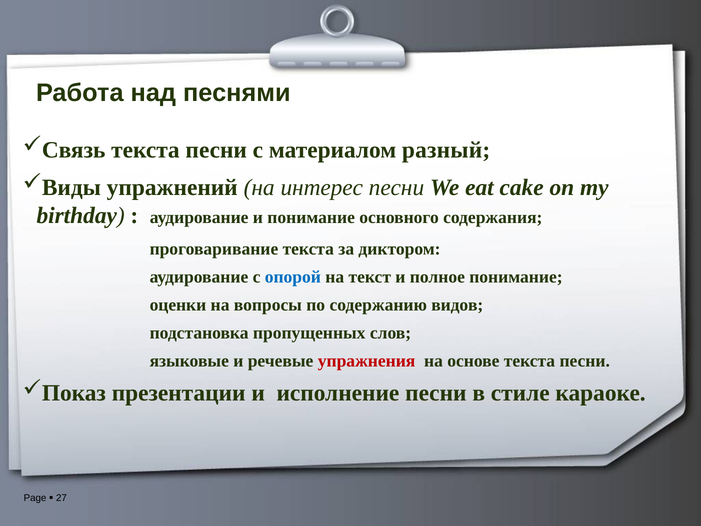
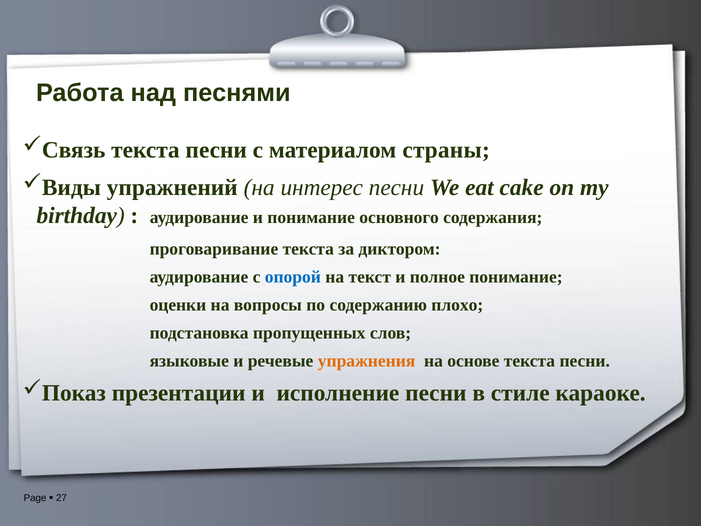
разный: разный -> страны (446, 150)
видов: видов -> плохо (457, 305)
упражнения colour: red -> orange (367, 361)
